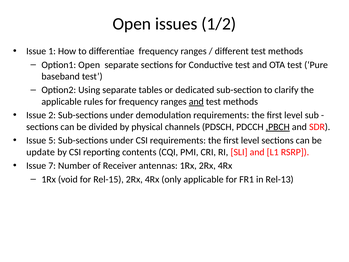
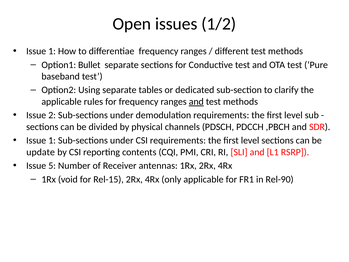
Option1 Open: Open -> Bullet (89, 65)
,PBCH underline: present -> none (278, 127)
5: 5 -> 1 (52, 140)
7: 7 -> 5 (52, 166)
Rel-13: Rel-13 -> Rel-90 (280, 179)
